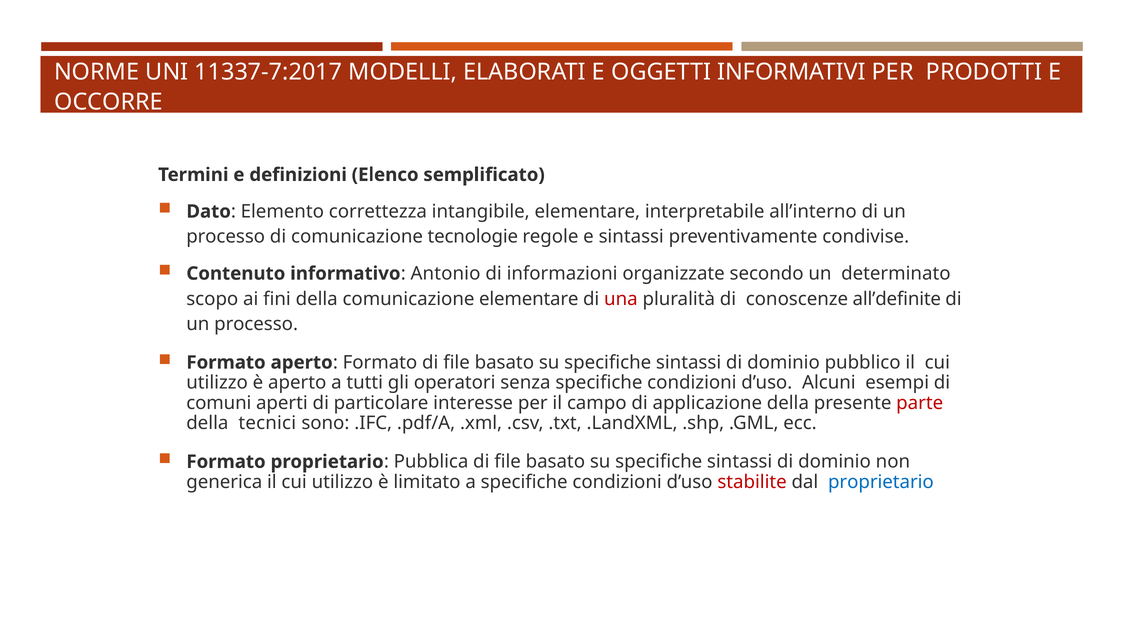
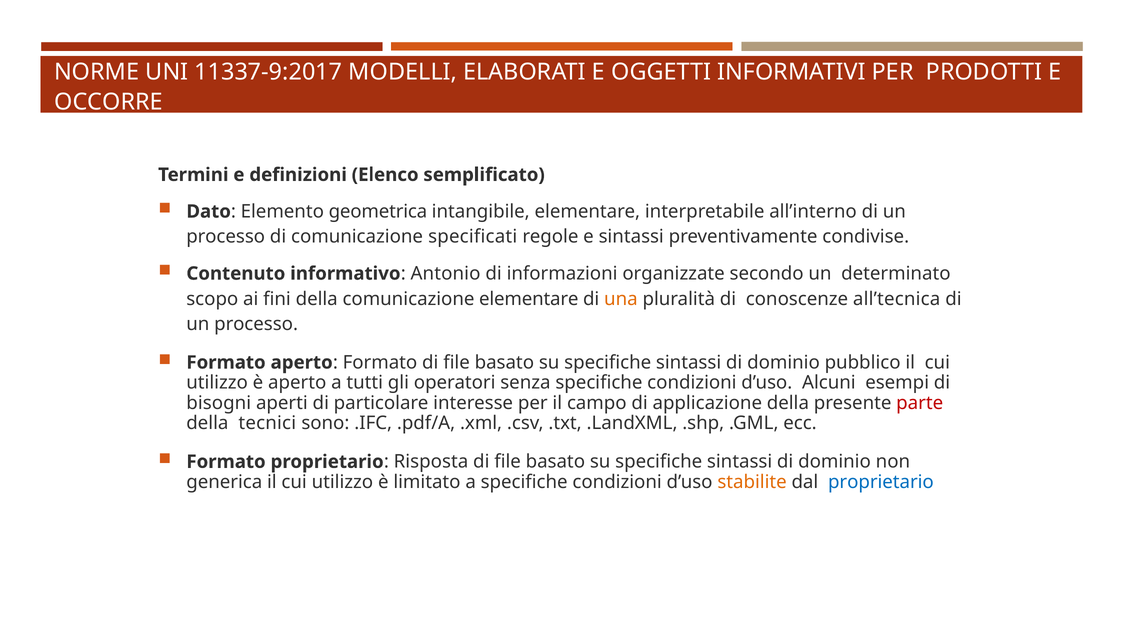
11337-7:2017: 11337-7:2017 -> 11337-9:2017 (268, 72)
correttezza: correttezza -> geometrica (378, 211)
tecnologie: tecnologie -> specificati (473, 237)
una colour: red -> orange (621, 298)
all’definite: all’definite -> all’tecnica (897, 298)
comuni: comuni -> bisogni (219, 402)
Pubblica: Pubblica -> Risposta (431, 461)
stabilite colour: red -> orange (752, 481)
